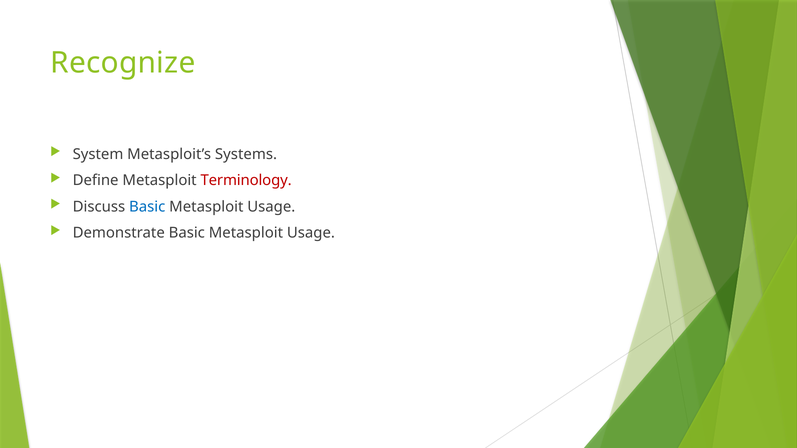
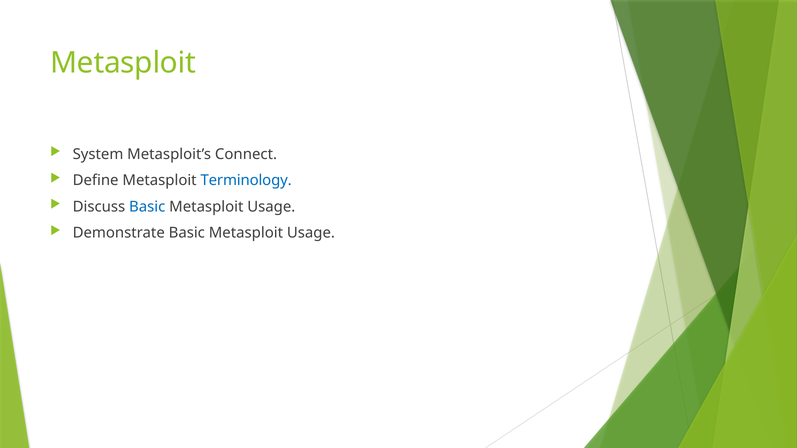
Recognize: Recognize -> Metasploit (123, 63)
Systems: Systems -> Connect (246, 154)
Terminology colour: red -> blue (246, 180)
